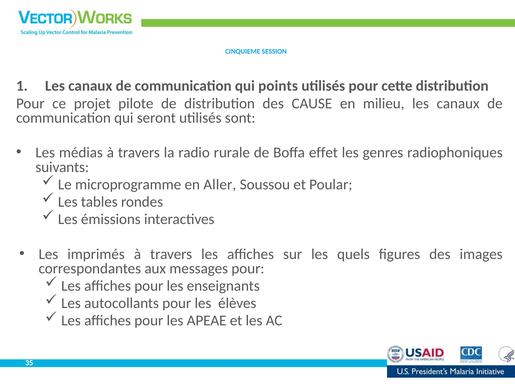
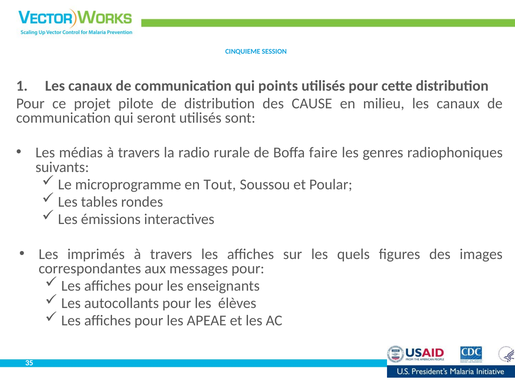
effet: effet -> faire (323, 153)
Aller: Aller -> Tout (220, 185)
